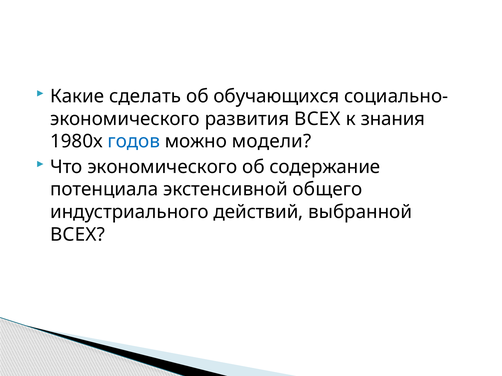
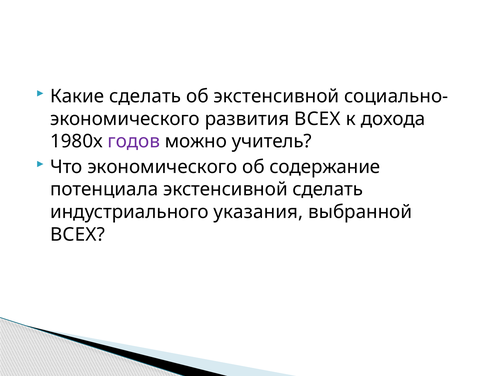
об обучающихся: обучающихся -> экстенсивной (276, 96)
знания: знания -> дохода (393, 119)
годов colour: blue -> purple (134, 142)
модели: модели -> учитель (272, 142)
экстенсивной общего: общего -> сделать (328, 190)
действий: действий -> указания (258, 212)
